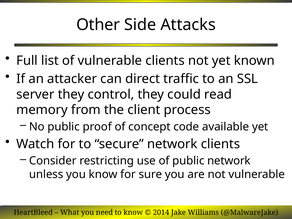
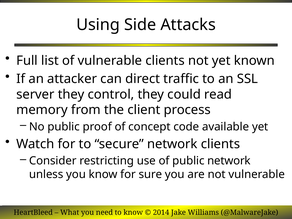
Other: Other -> Using (98, 25)
